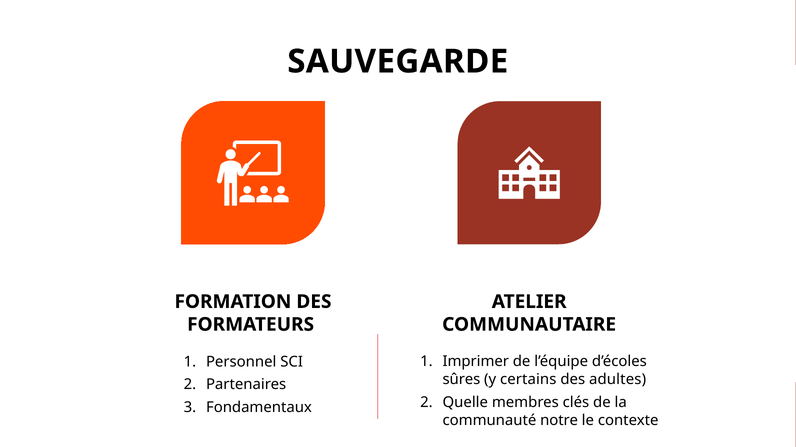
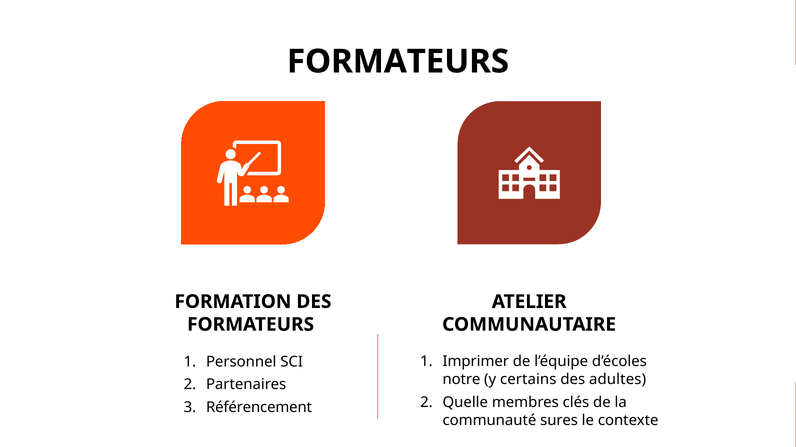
SAUVEGARDE: SAUVEGARDE -> FORMATEURS (398, 62)
sûres: sûres -> notre (461, 380)
Fondamentaux: Fondamentaux -> Référencement (259, 408)
notre: notre -> sures (559, 421)
